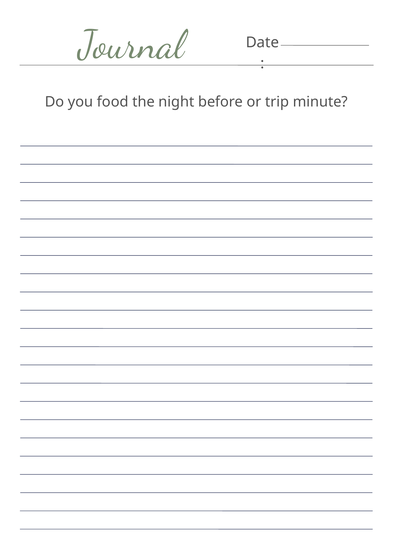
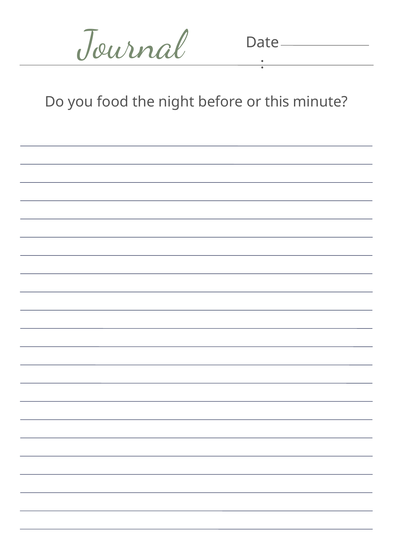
trip: trip -> this (277, 102)
